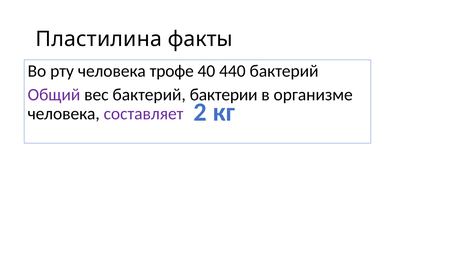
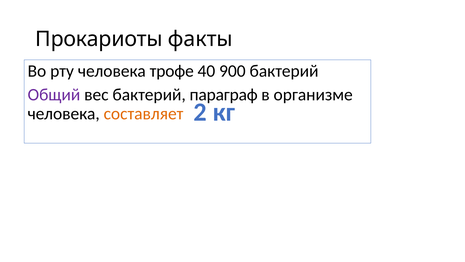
Пластилина: Пластилина -> Прокариоты (99, 39)
440: 440 -> 900 (232, 71)
бактерии: бактерии -> параграф (224, 95)
составляет colour: purple -> orange (144, 113)
